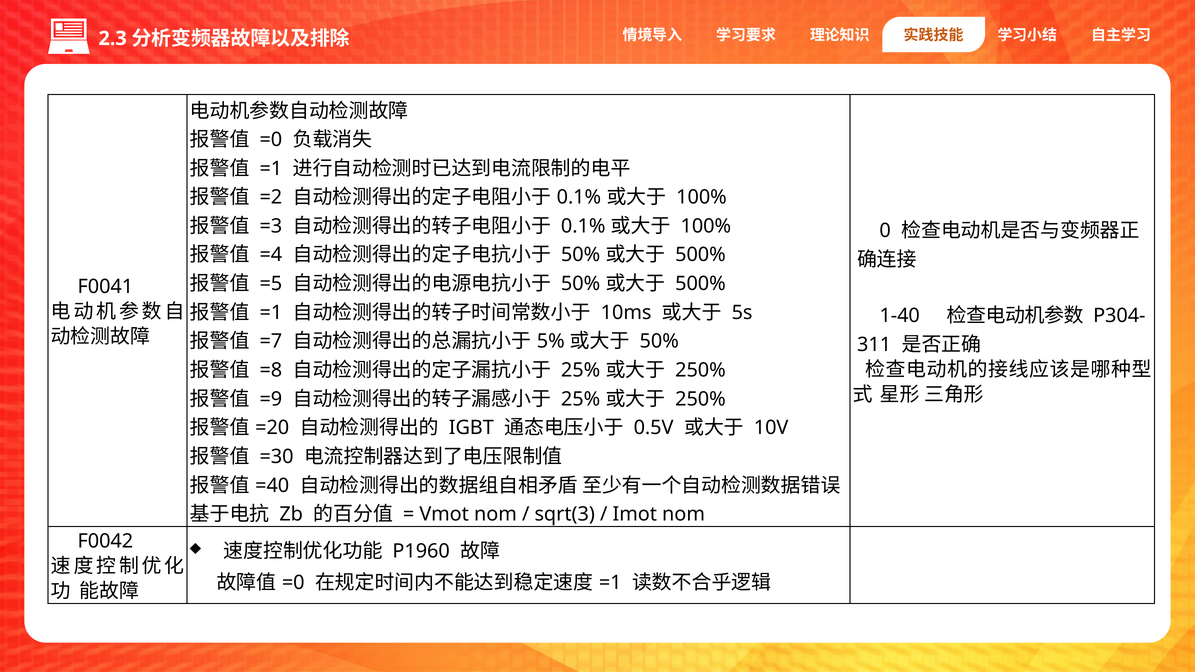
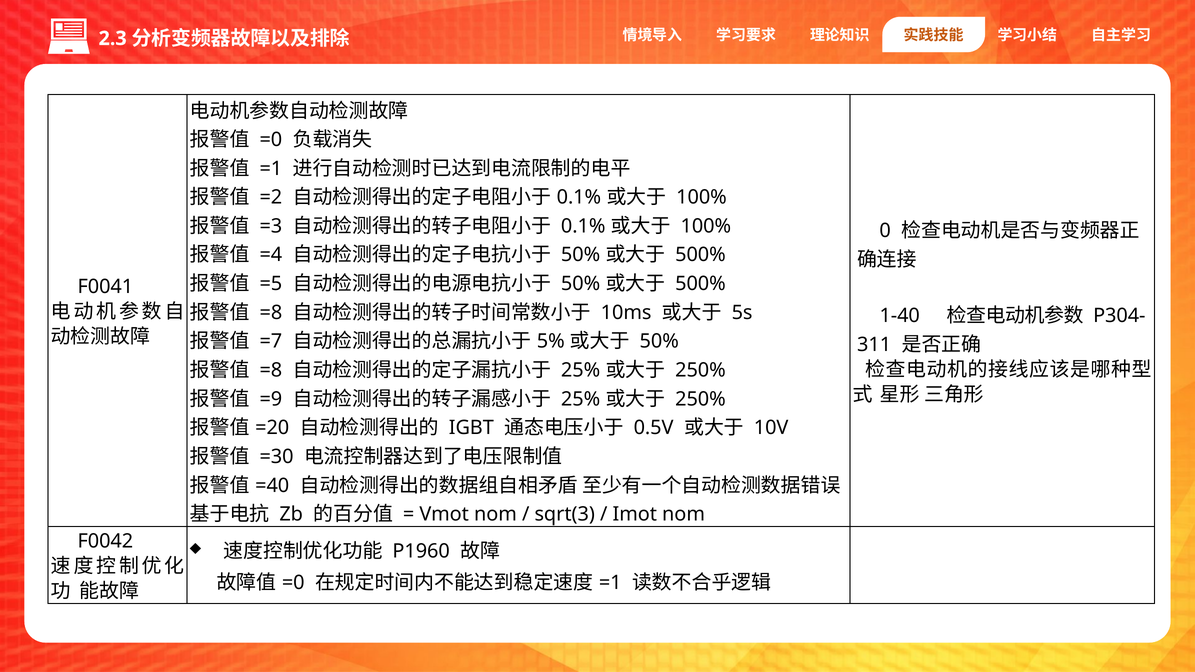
=1: =1 -> =8 (271, 313)
